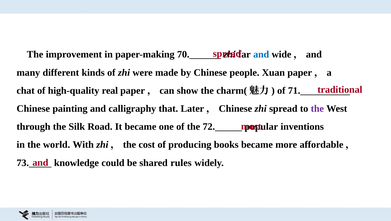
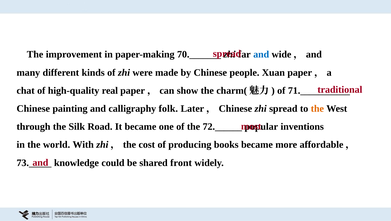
that: that -> folk (168, 109)
the colour: purple -> orange (317, 109)
rules: rules -> front (181, 163)
